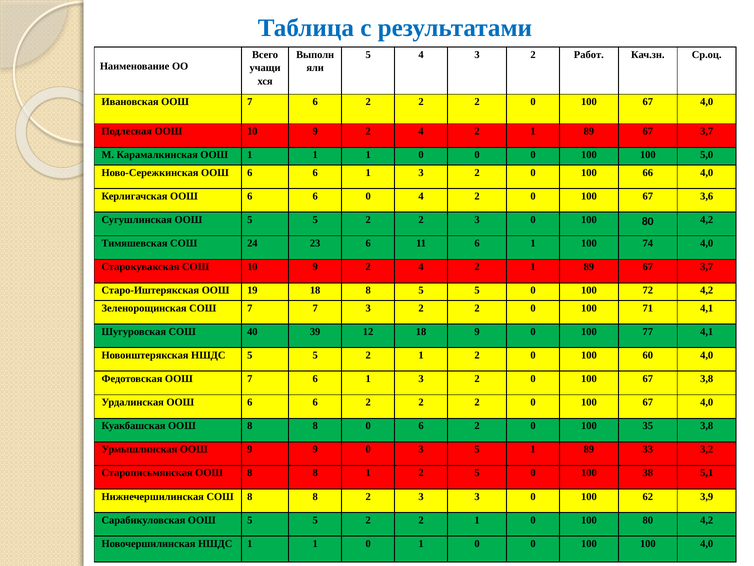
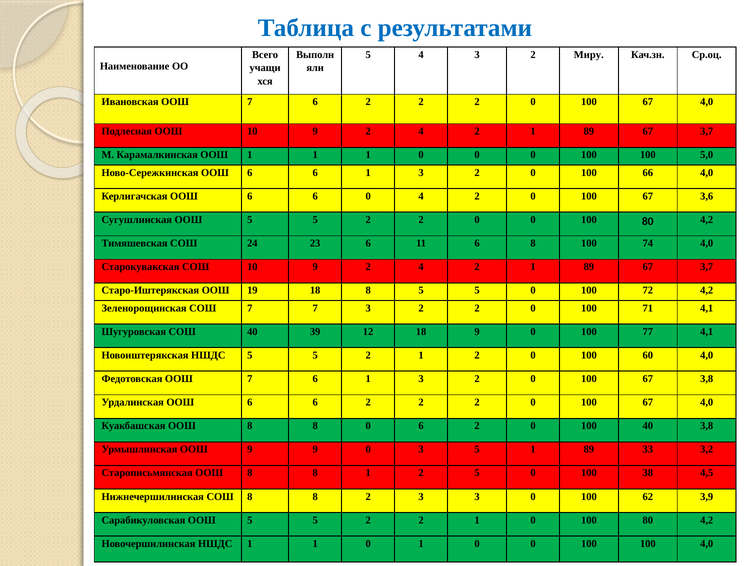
Работ: Работ -> Миру (589, 55)
5 2 2 3: 3 -> 0 (477, 220)
11 6 1: 1 -> 8 (533, 243)
100 35: 35 -> 40 (648, 425)
5,1: 5,1 -> 4,5 (707, 473)
